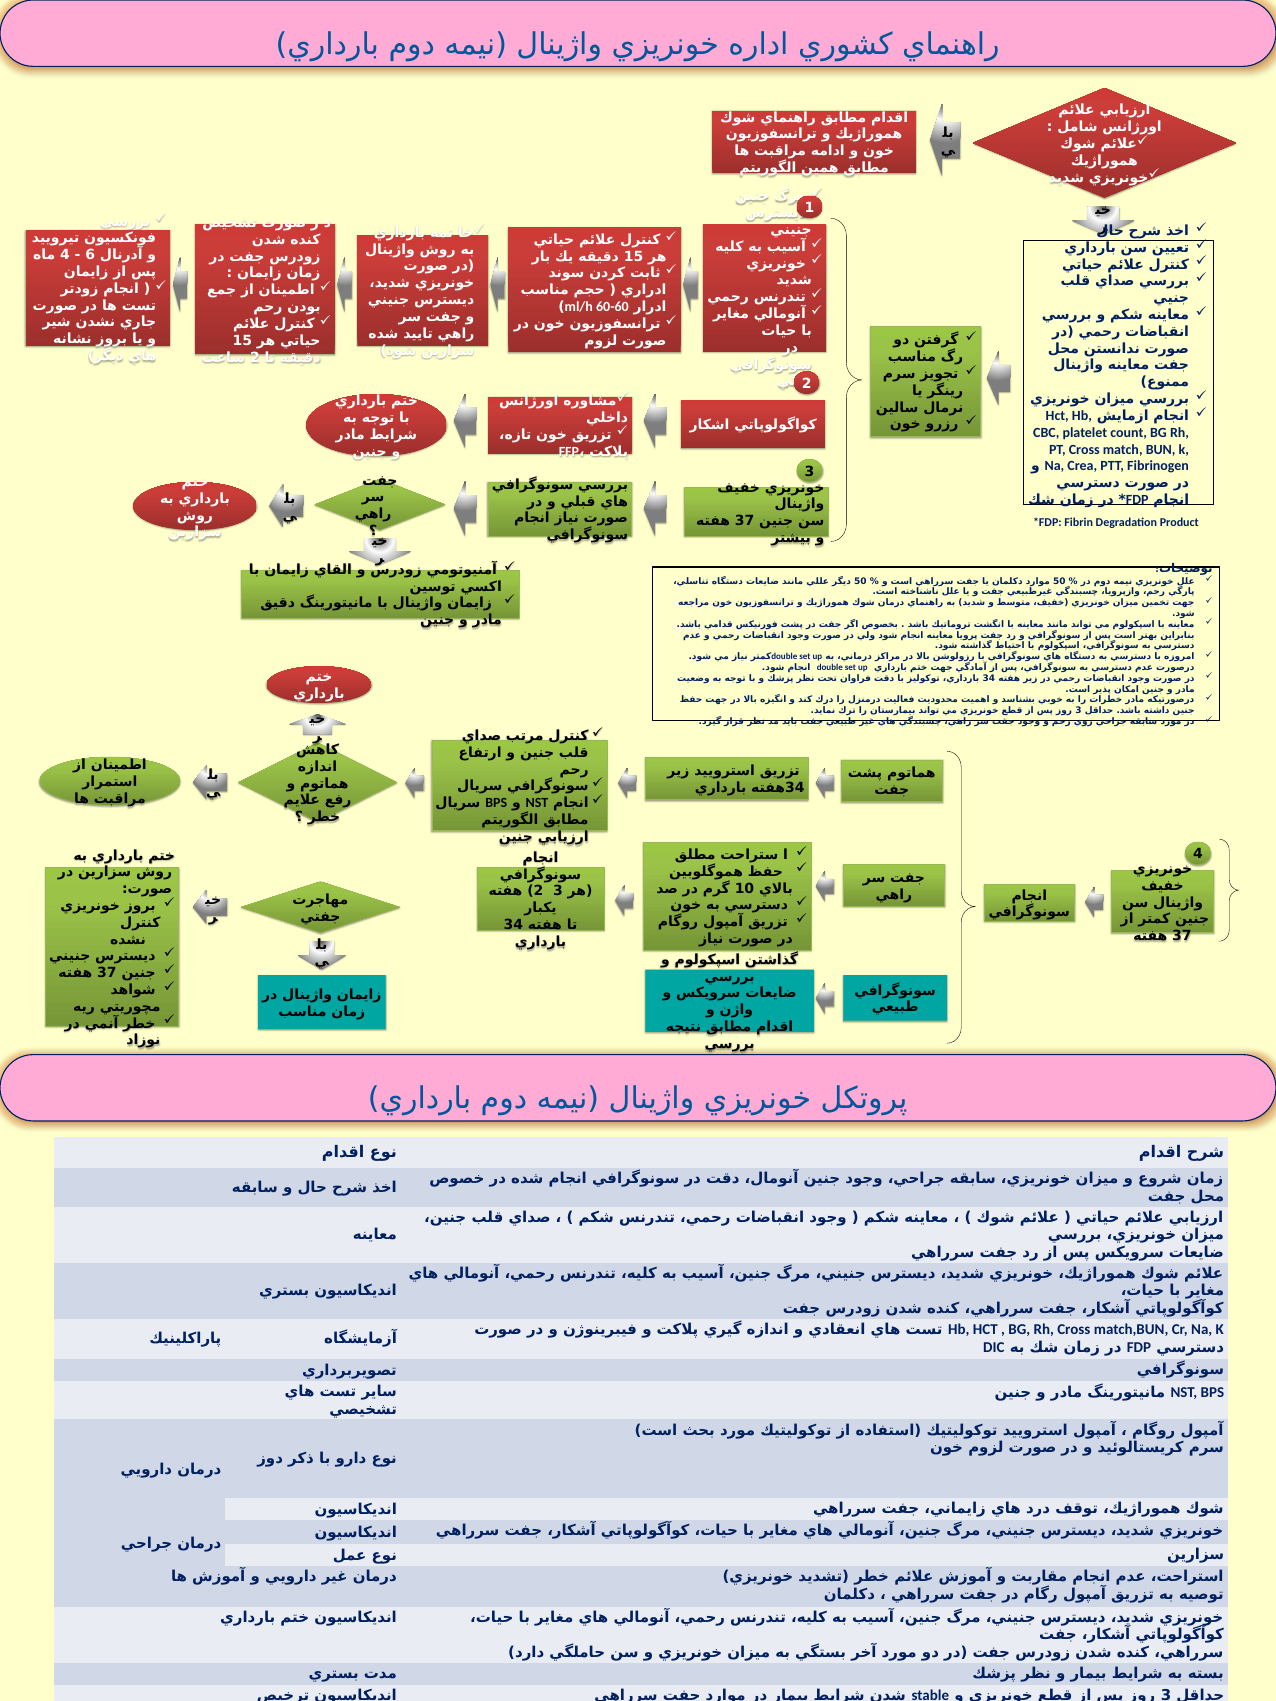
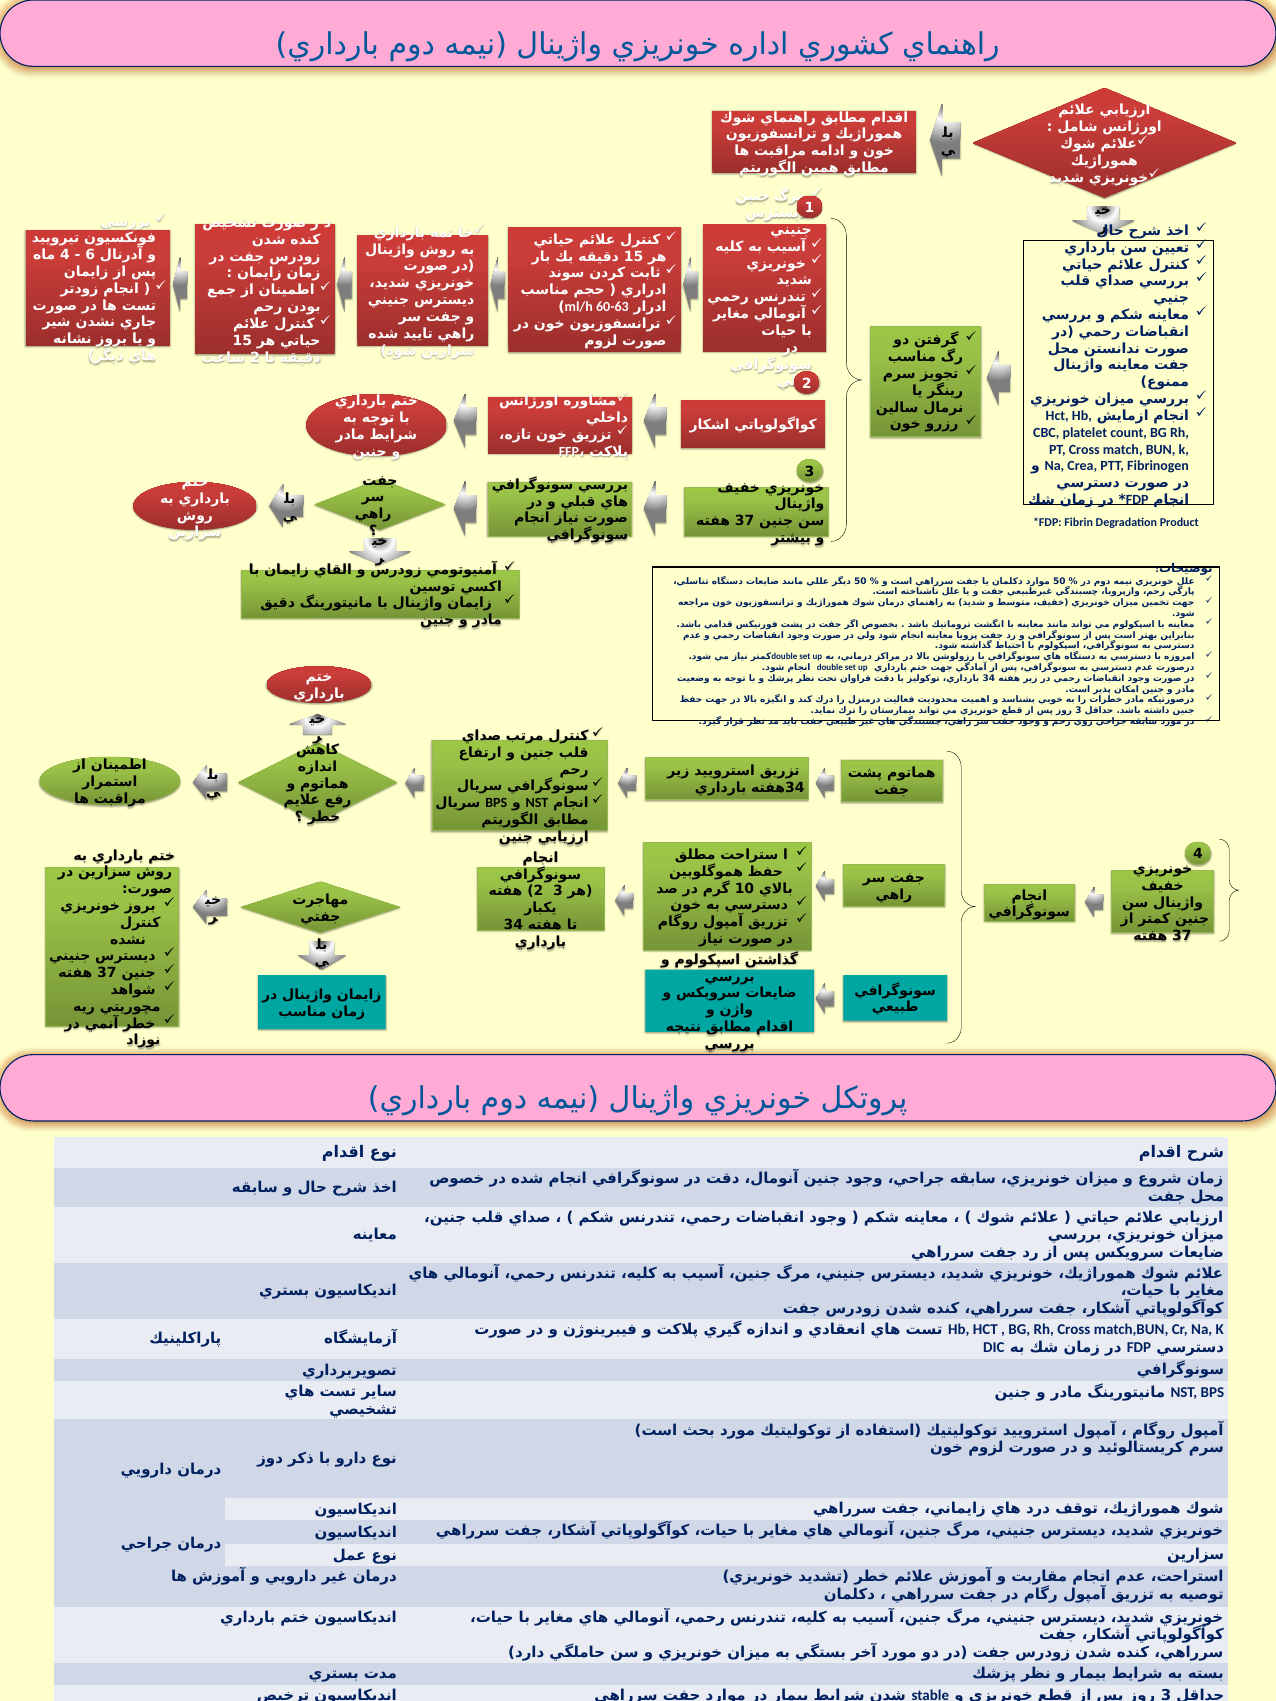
60-60: 60-60 -> 60-63 (612, 307)
